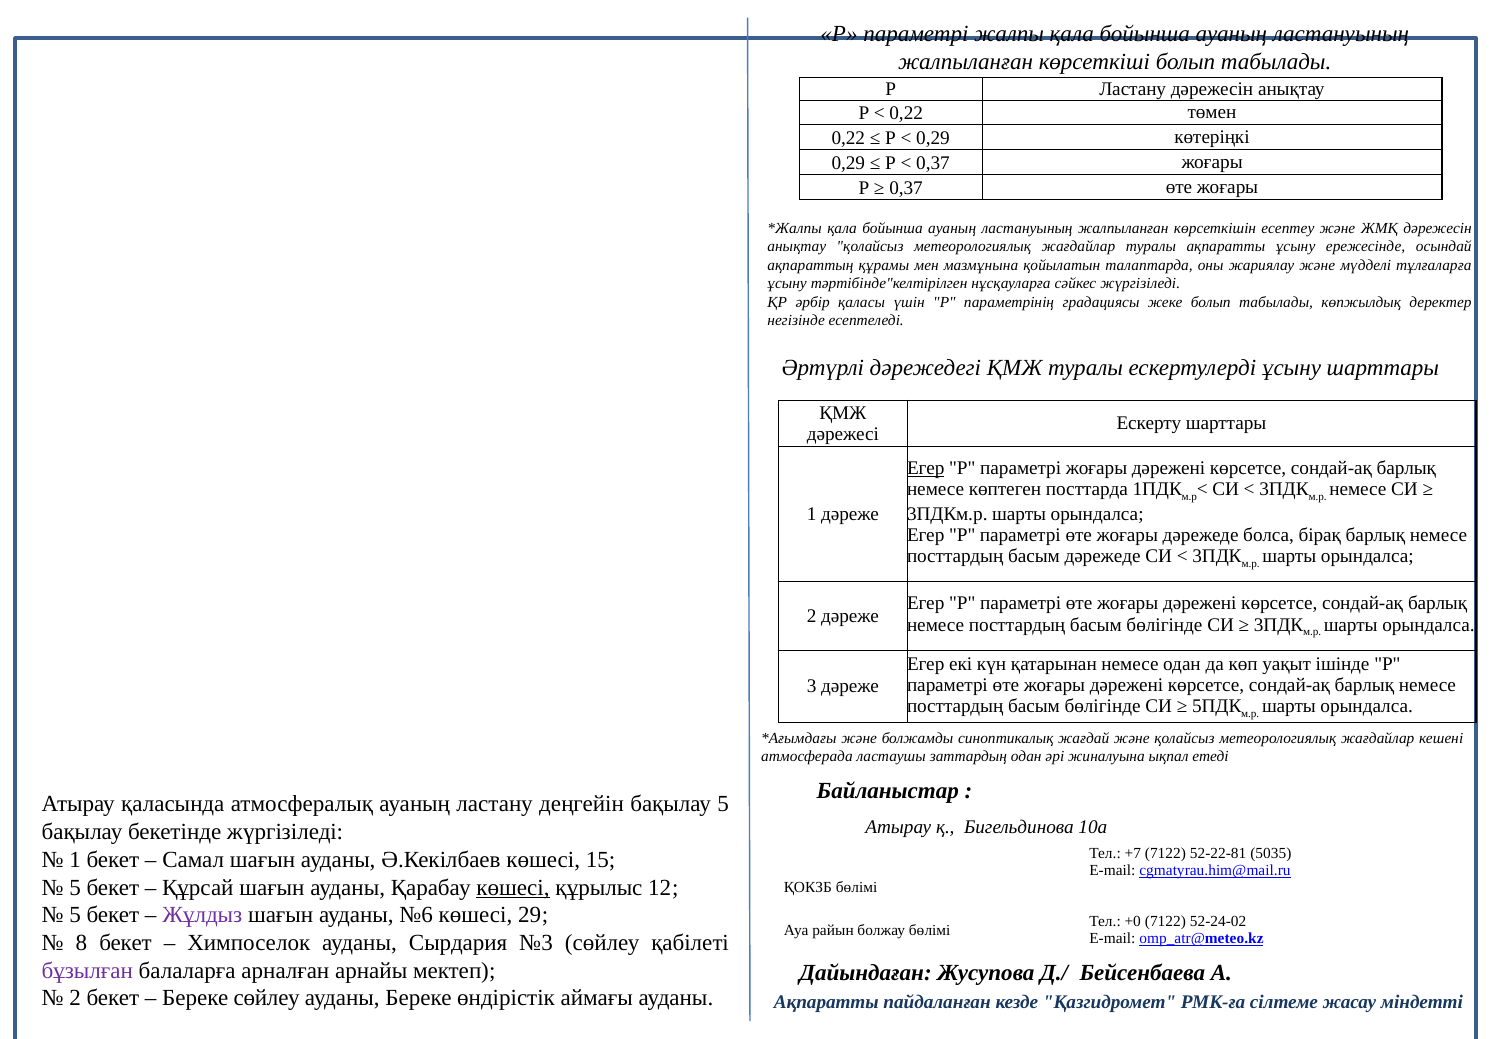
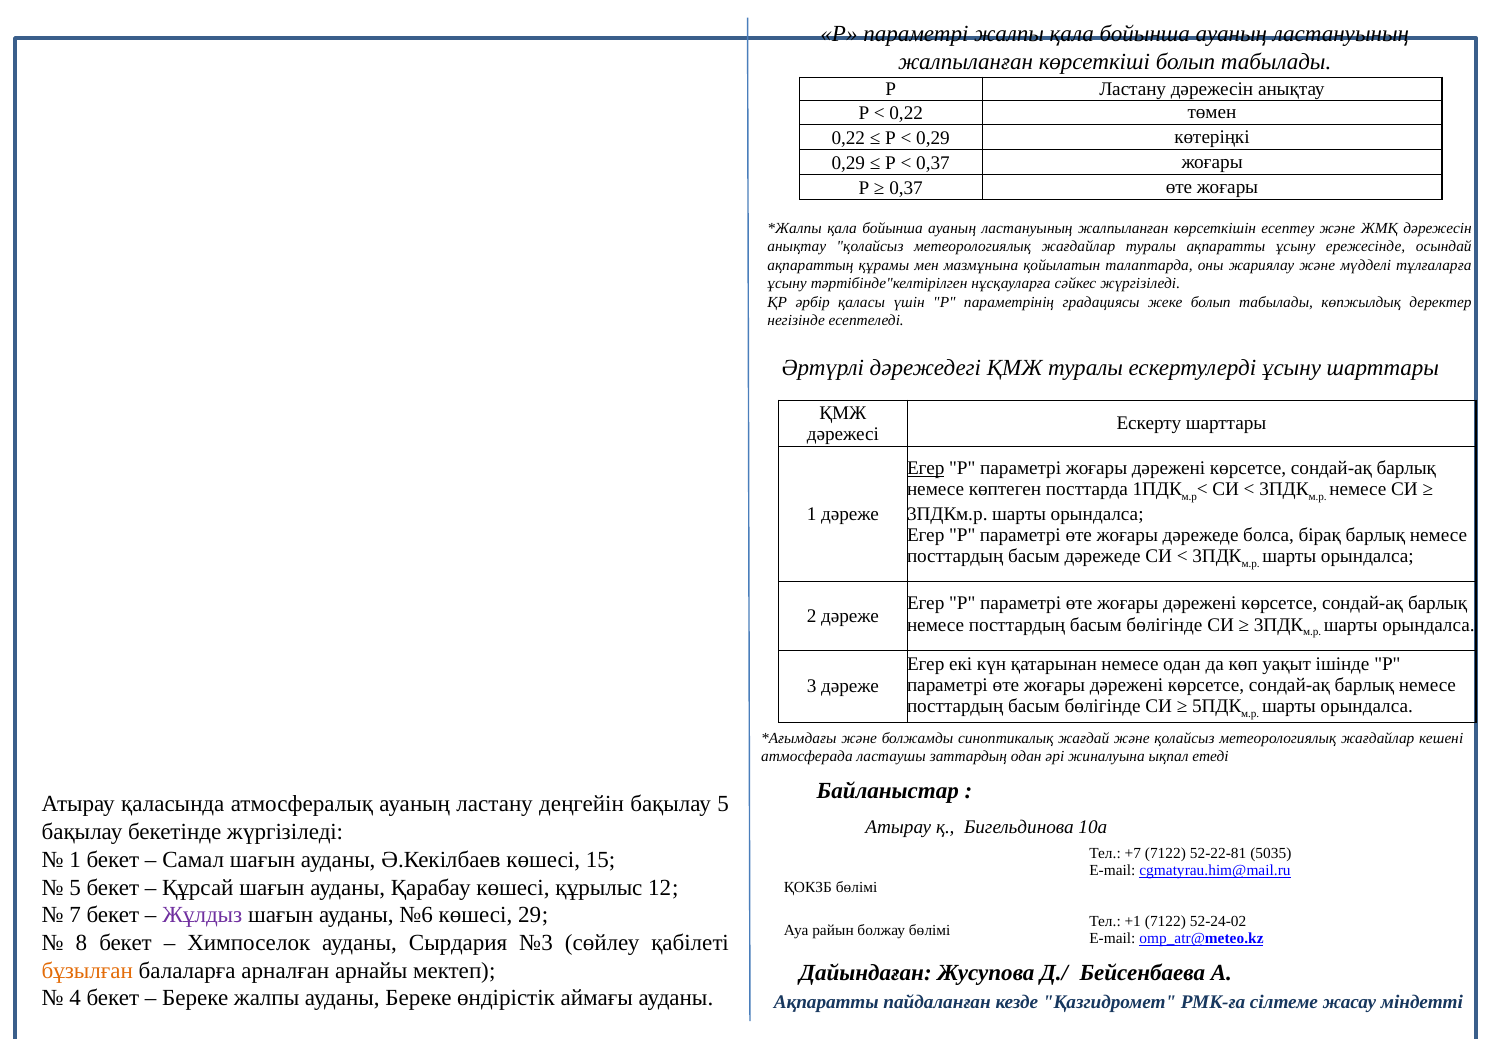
көшесі underline: present -> none (513, 887)
5: 5 -> 7 (75, 915)
+0: +0 -> +1 (1133, 921)
бұзылған colour: purple -> orange (87, 970)
2: 2 -> 4 (75, 998)
Береке сөйлеу: сөйлеу -> жалпы (267, 998)
